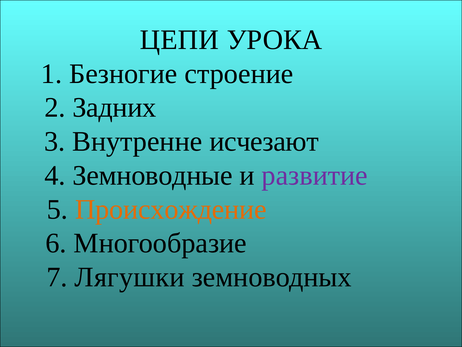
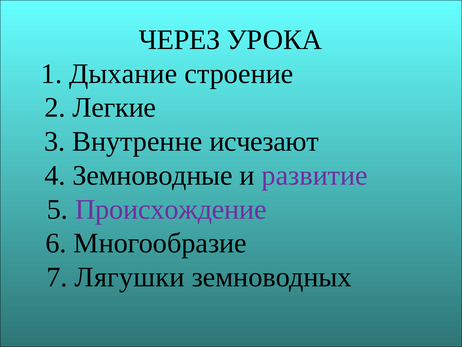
ЦЕПИ: ЦЕПИ -> ЧЕРЕЗ (180, 40)
Безногие: Безногие -> Дыхание (123, 74)
Задних: Задних -> Легкие (114, 107)
Происхождение colour: orange -> purple (171, 209)
